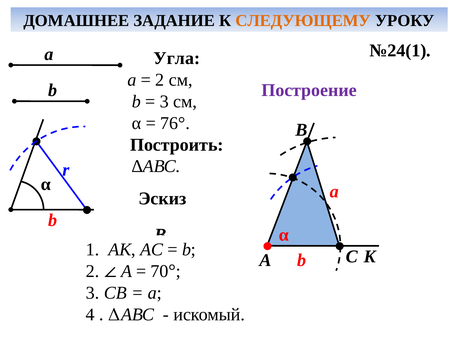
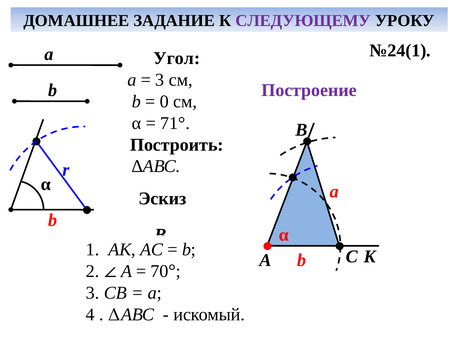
СЛЕДУЮЩЕМУ colour: orange -> purple (303, 21)
Угла: Угла -> Угол (177, 58)
2: 2 -> 3 (160, 80)
3: 3 -> 0 (164, 101)
76°: 76° -> 71° (175, 123)
